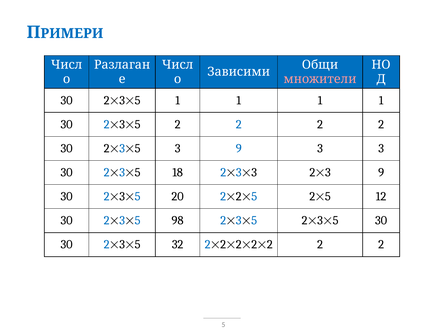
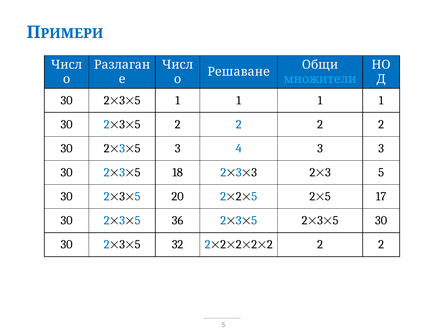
Зависими: Зависими -> Решаване (239, 72)
множители colour: pink -> light blue (320, 79)
3 9: 9 -> 4 (239, 148)
23 9: 9 -> 5 (381, 172)
12: 12 -> 17 (381, 196)
98: 98 -> 36 (178, 220)
